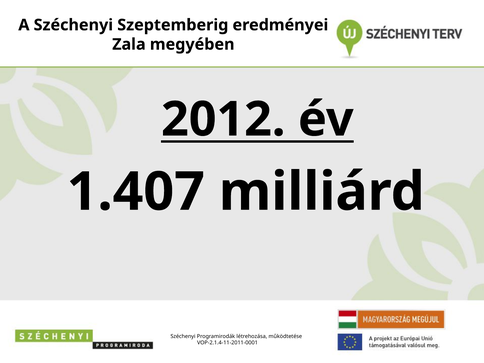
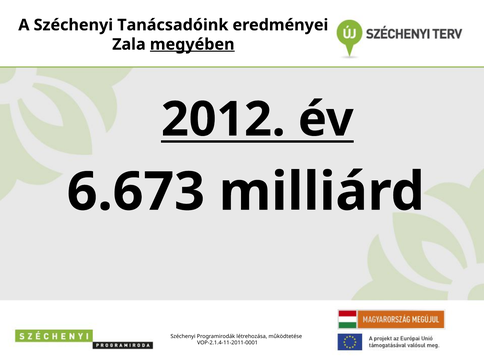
Szeptemberig: Szeptemberig -> Tanácsadóink (173, 25)
megyében underline: none -> present (192, 44)
1.407: 1.407 -> 6.673 (136, 192)
